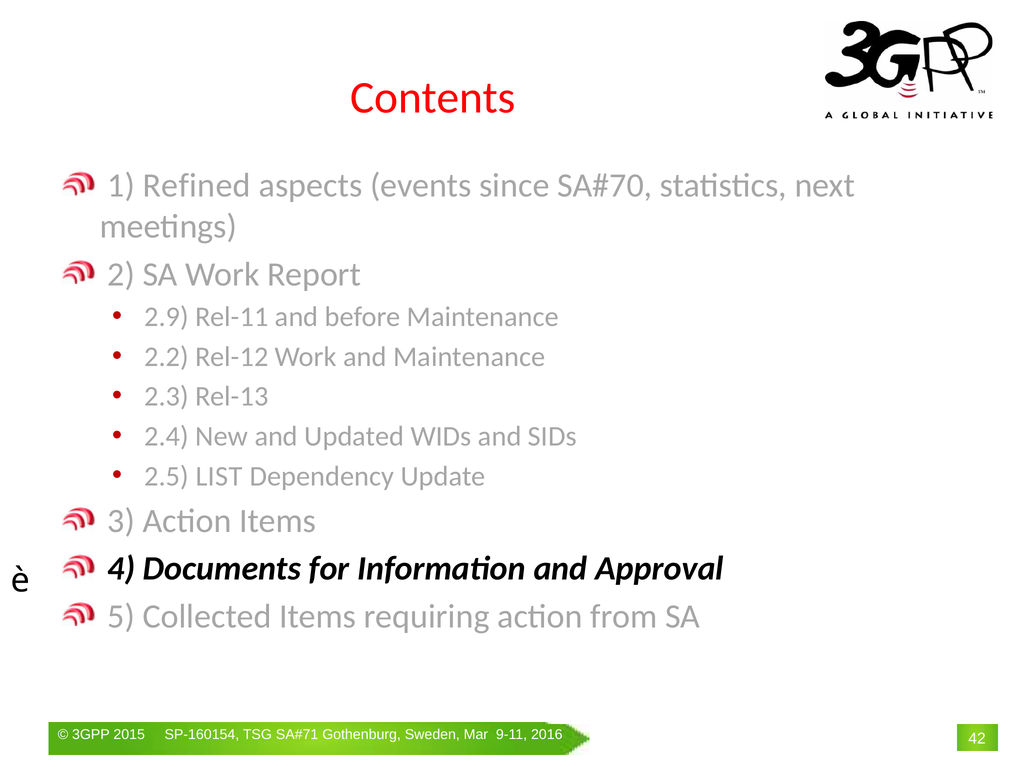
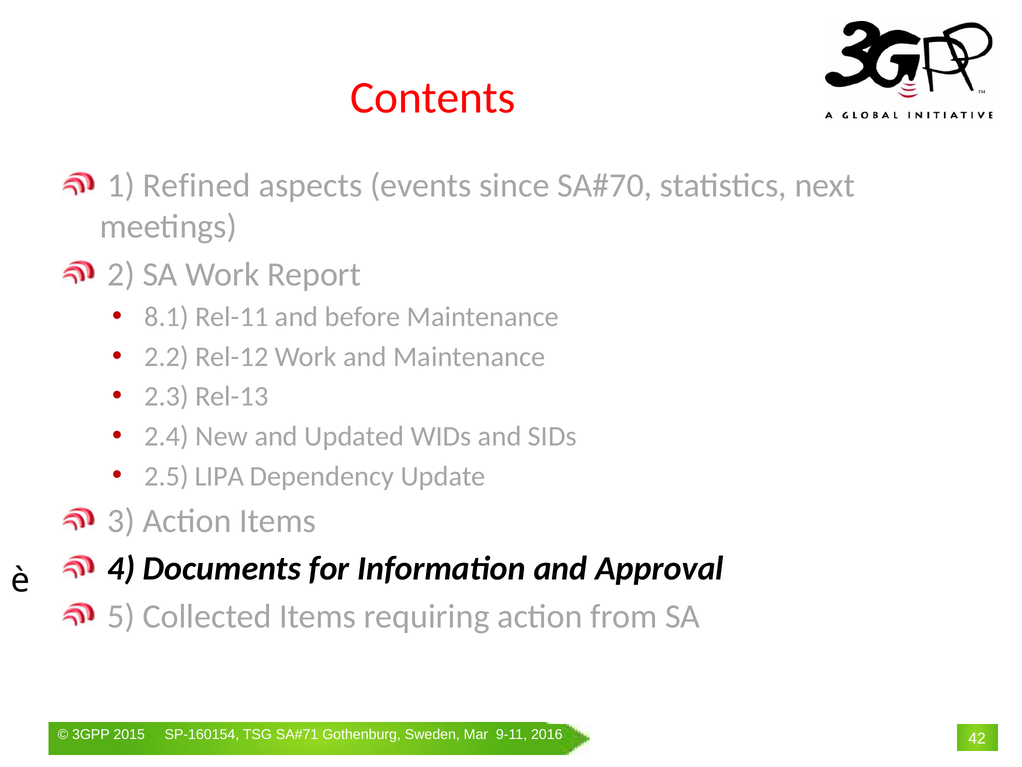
2.9: 2.9 -> 8.1 (167, 317)
LIST: LIST -> LIPA (219, 476)
